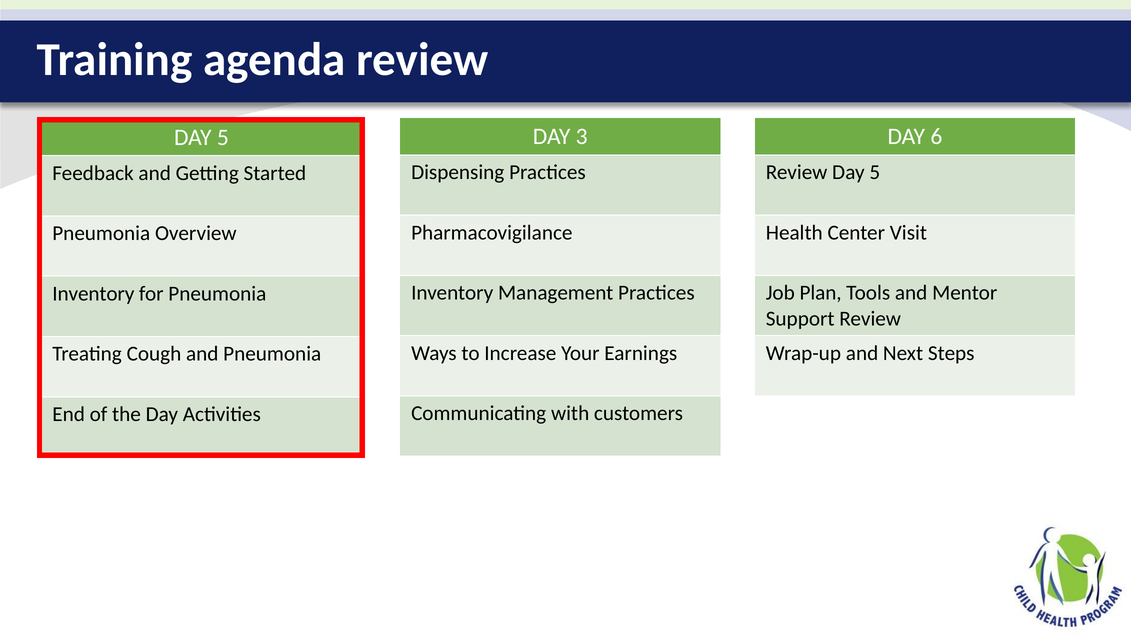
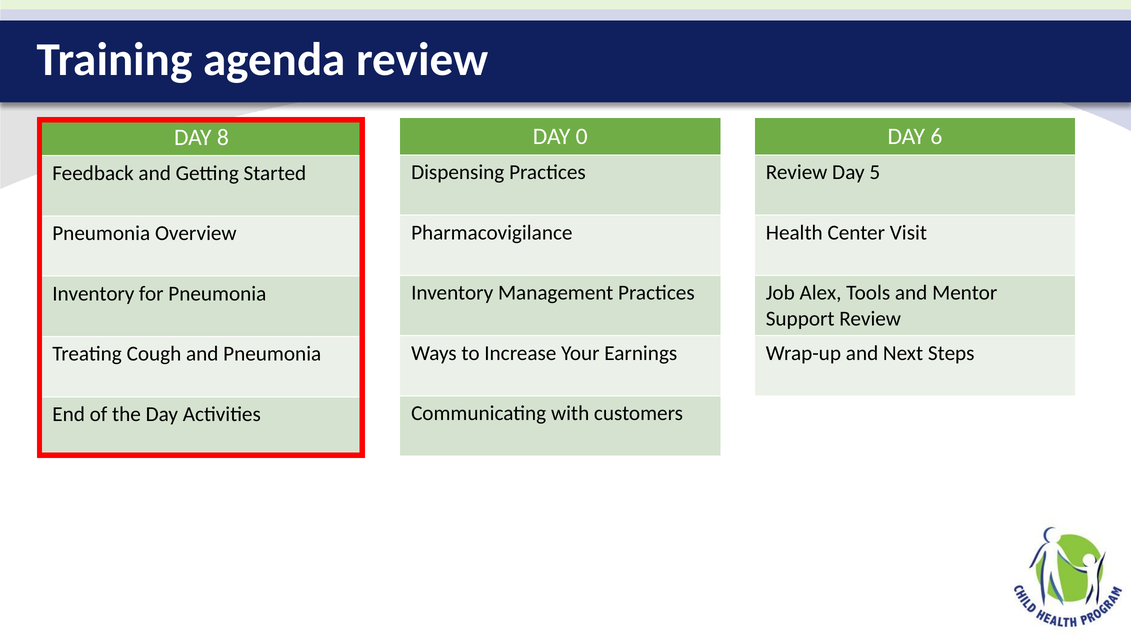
3: 3 -> 0 (582, 136)
5: 5 -> 8 (223, 137)
Plan: Plan -> Alex (821, 293)
